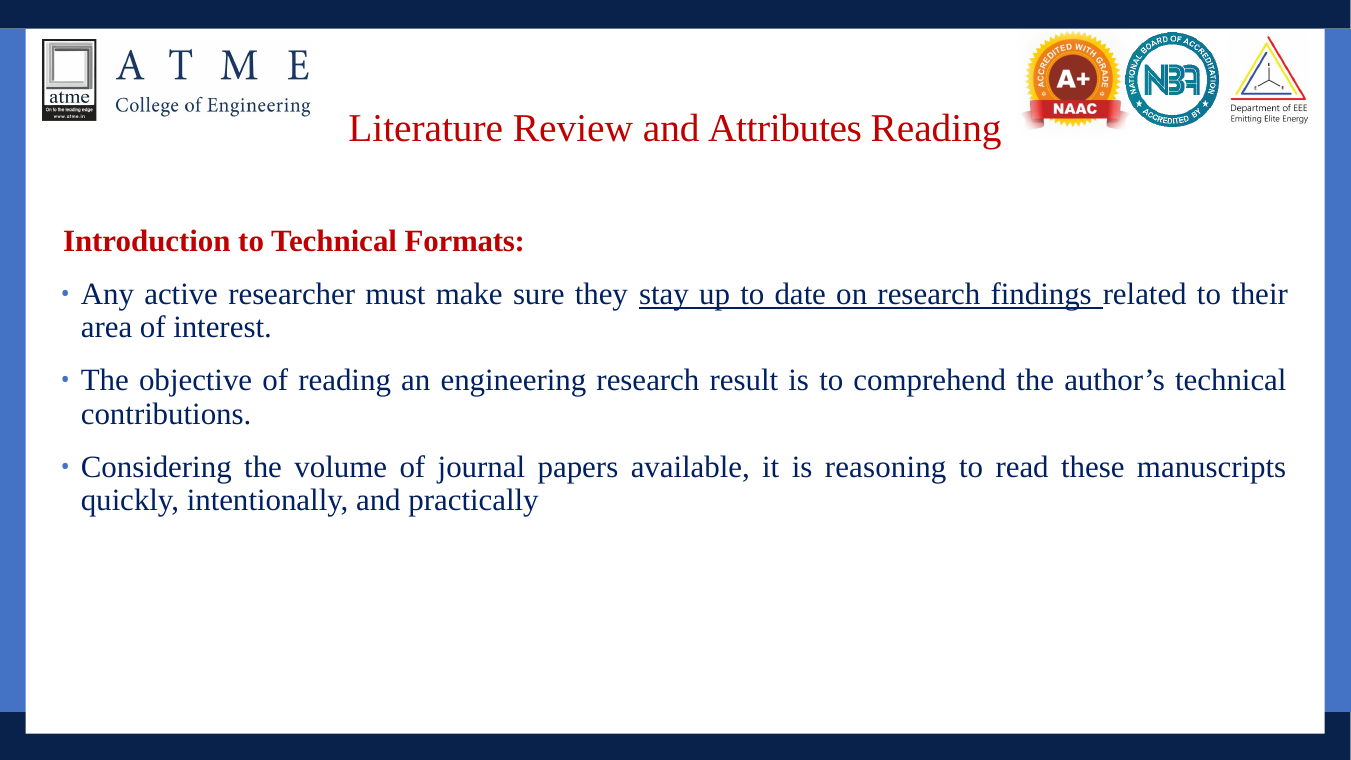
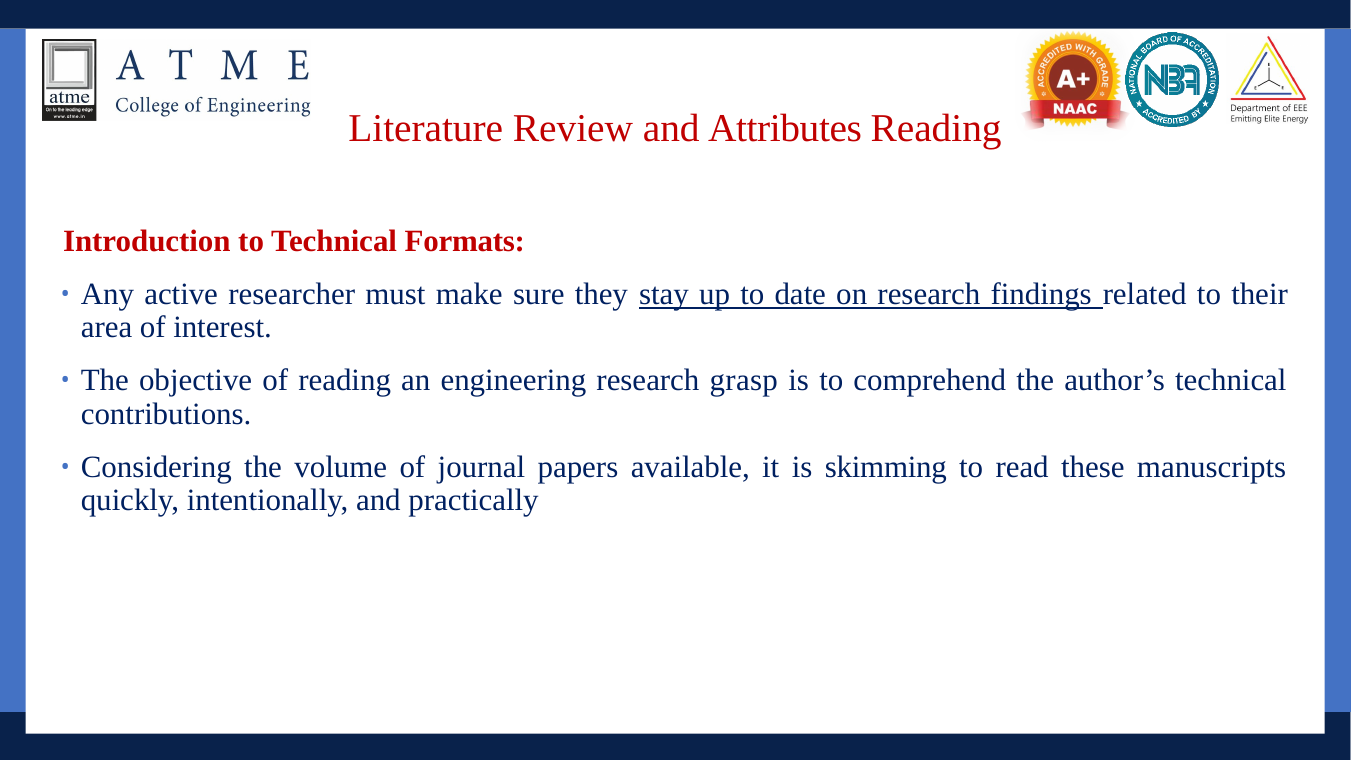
result: result -> grasp (744, 381)
reasoning: reasoning -> skimming (886, 467)
